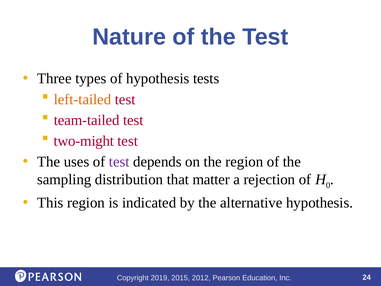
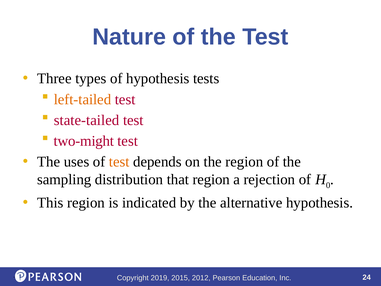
team-tailed: team-tailed -> state-tailed (87, 120)
test colour: purple -> orange (119, 162)
that matter: matter -> region (211, 179)
